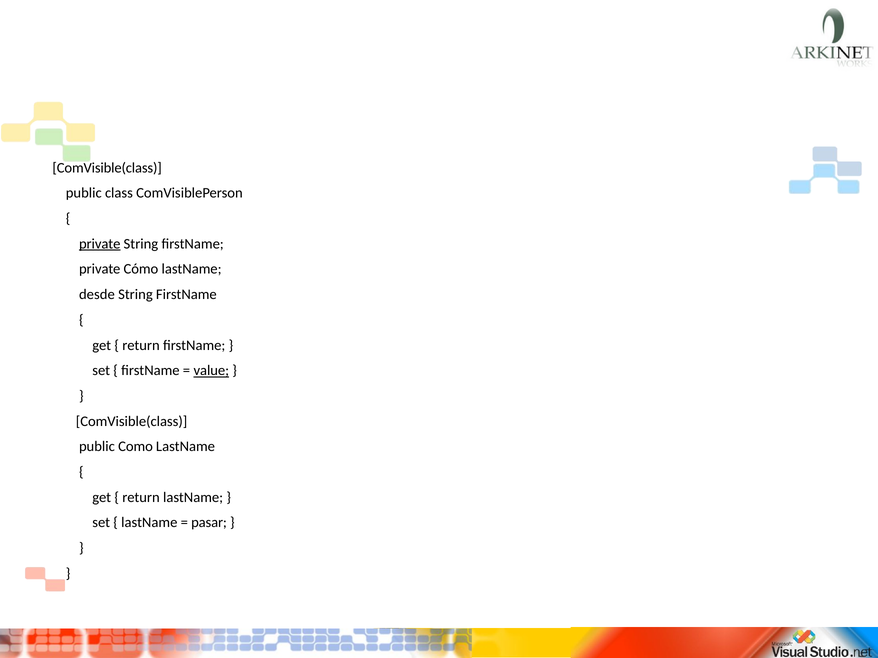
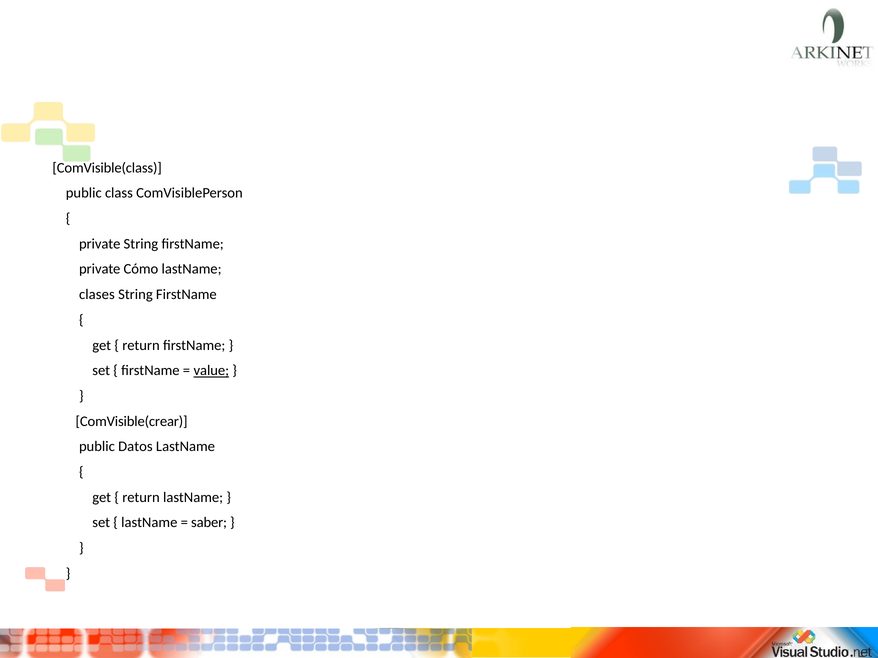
private underline: present -> none (100, 244)
desde: desde -> clases (97, 295)
ComVisible(class: ComVisible(class -> ComVisible(crear (132, 422)
Como: Como -> Datos (135, 447)
pasar: pasar -> saber (209, 523)
